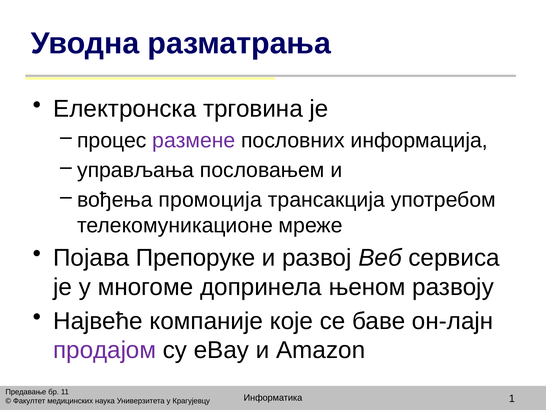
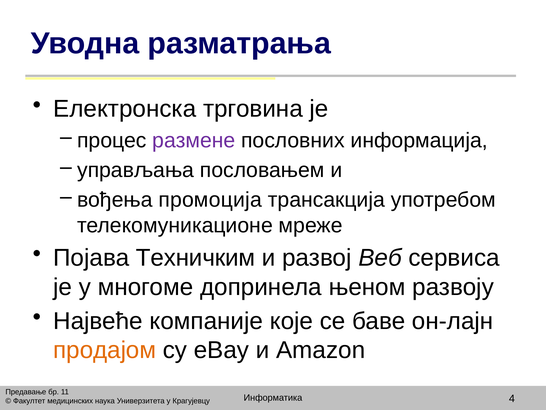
Препоруке: Препоруке -> Техничким (196, 258)
продајом colour: purple -> orange (105, 350)
1: 1 -> 4 (512, 398)
